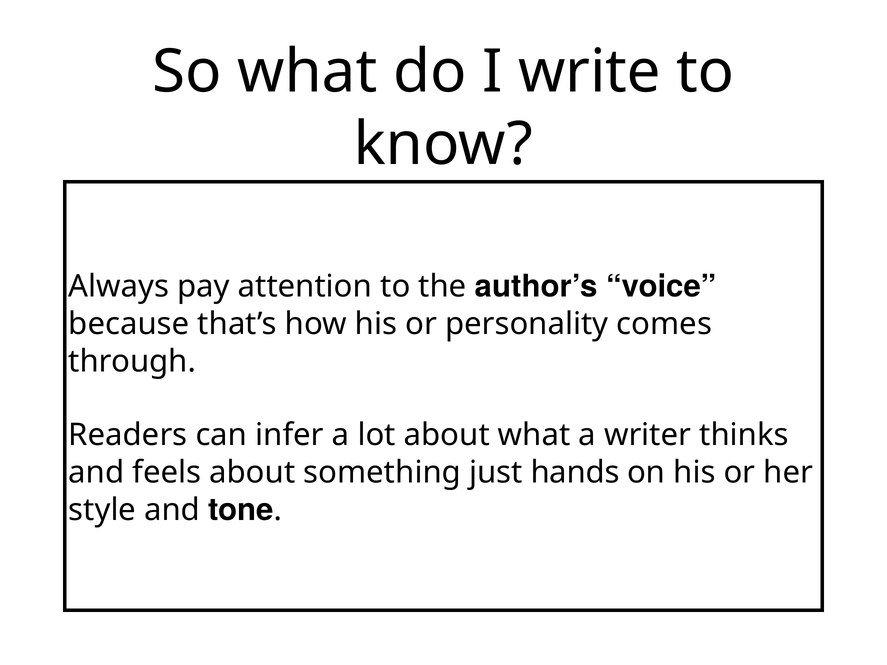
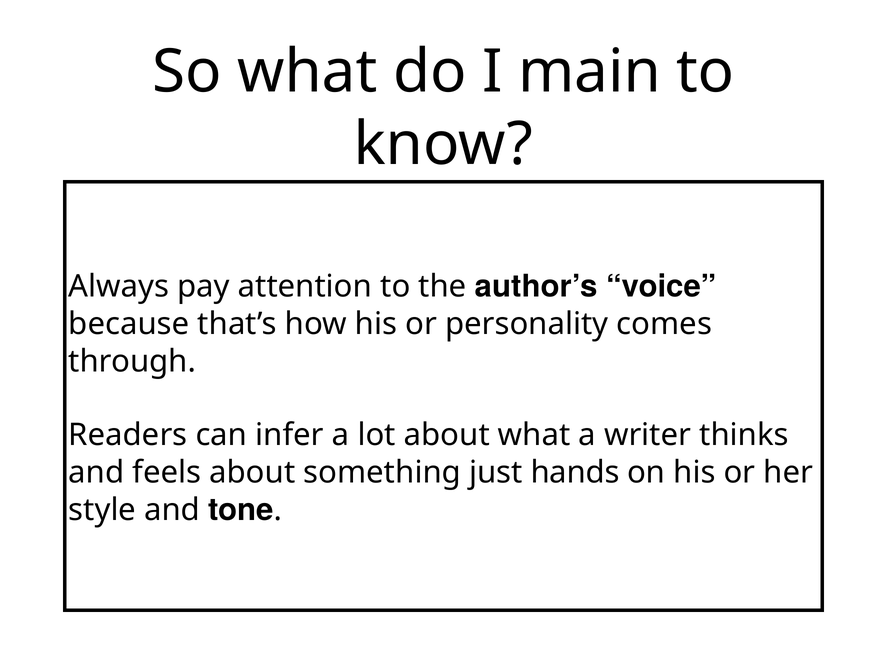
write: write -> main (590, 72)
